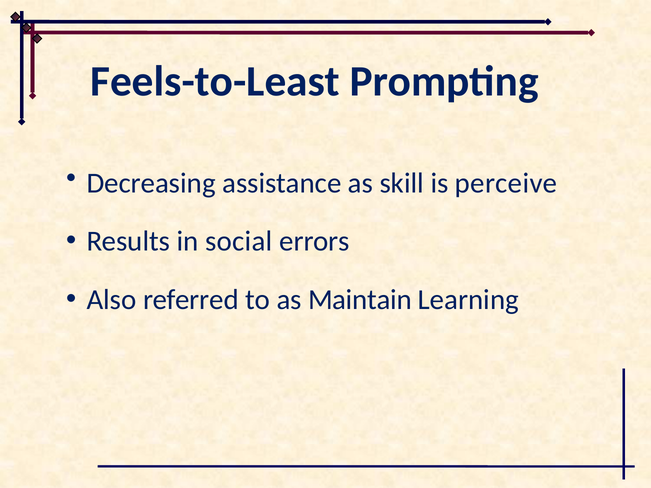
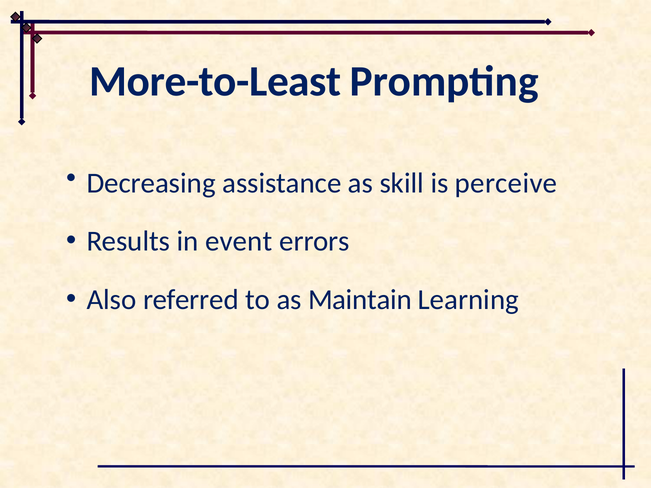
Feels-to-Least: Feels-to-Least -> More-to-Least (215, 82)
social: social -> event (239, 241)
